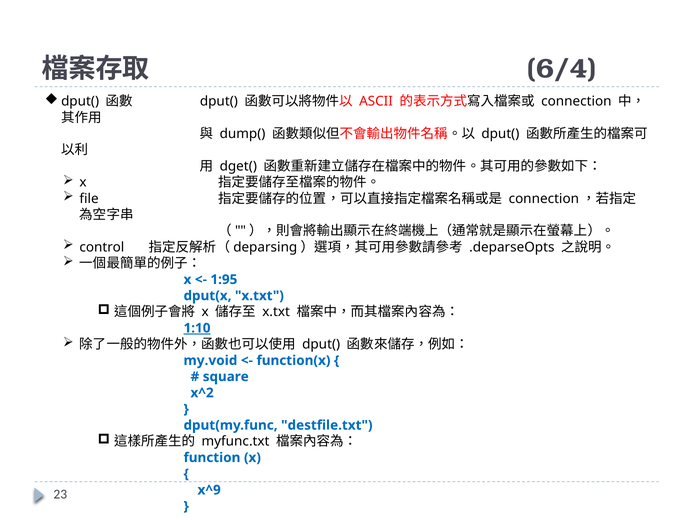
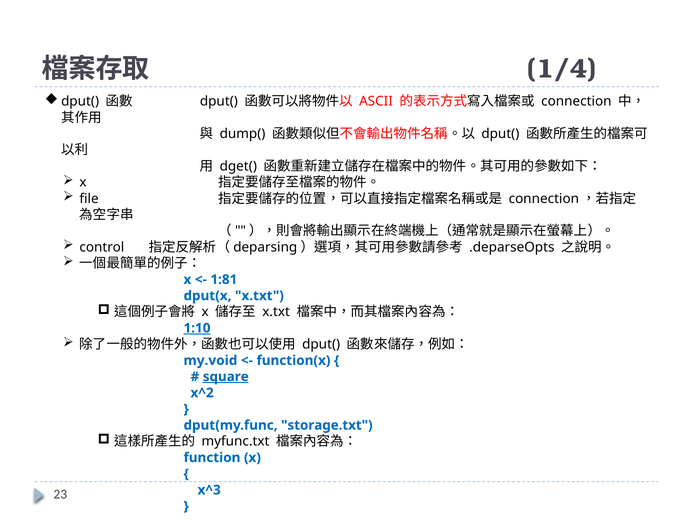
6/4: 6/4 -> 1/4 (562, 69)
1:95: 1:95 -> 1:81 (224, 280)
square underline: none -> present (226, 377)
destfile.txt: destfile.txt -> storage.txt (327, 426)
x^9: x^9 -> x^3 (209, 490)
